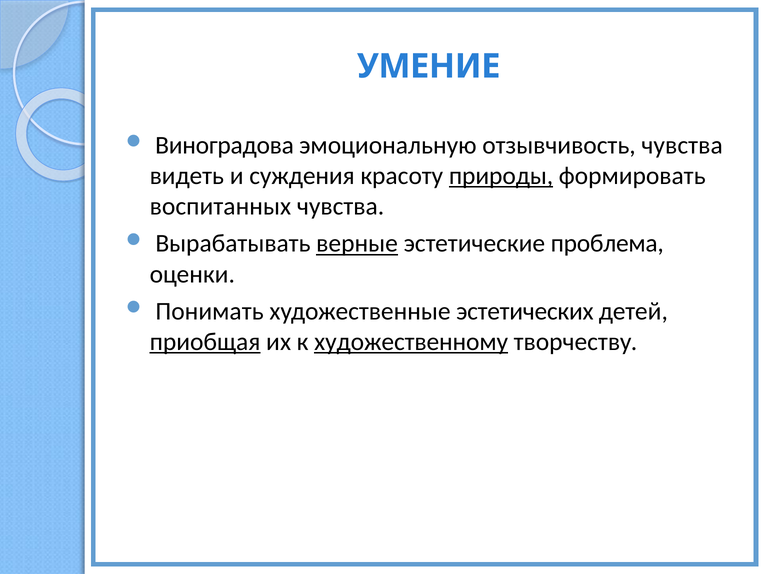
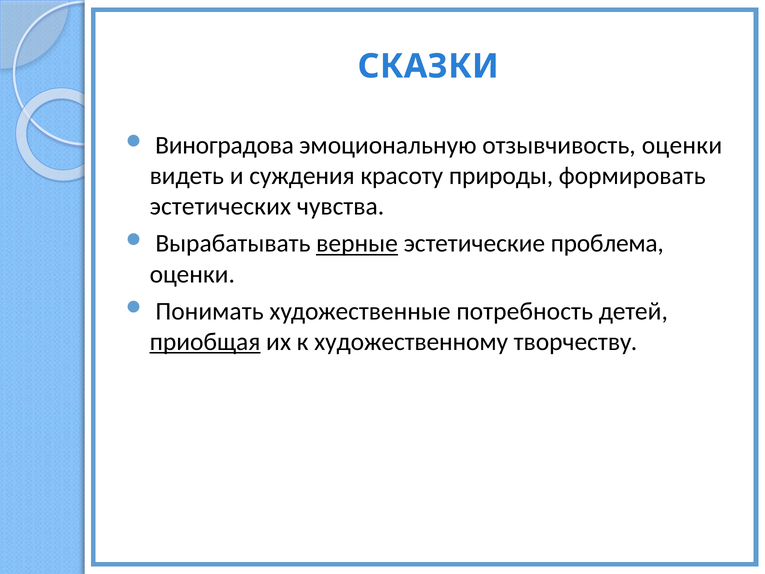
УМЕНИЕ: УМЕНИЕ -> СКАЗКИ (428, 66)
отзывчивость чувства: чувства -> оценки (682, 145)
природы underline: present -> none (501, 176)
воспитанных: воспитанных -> эстетических (220, 206)
эстетических: эстетических -> потребность (525, 311)
художественному underline: present -> none (411, 342)
